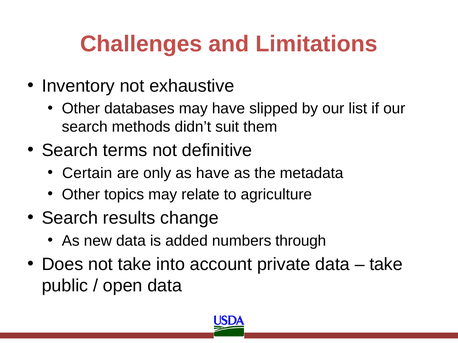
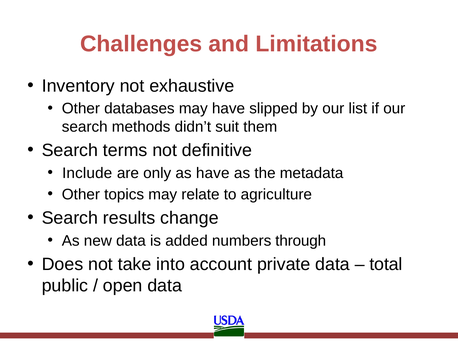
Certain: Certain -> Include (87, 173)
take: take -> total (386, 265)
